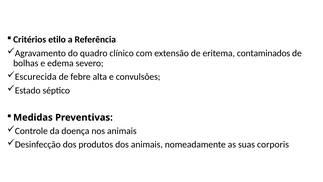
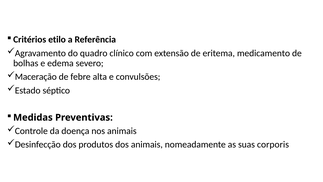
contaminados: contaminados -> medicamento (263, 53)
Escurecida: Escurecida -> Maceração (36, 77)
